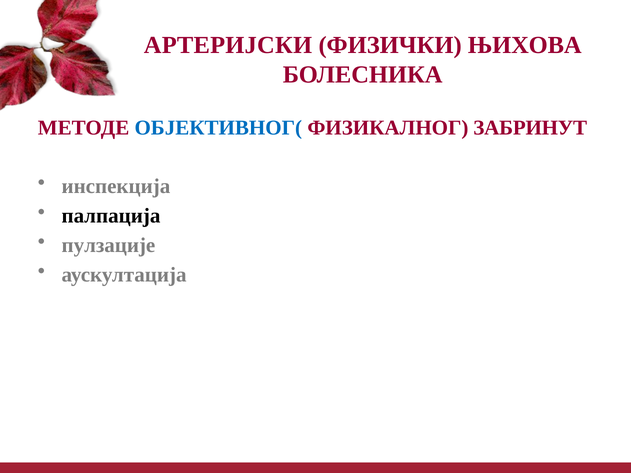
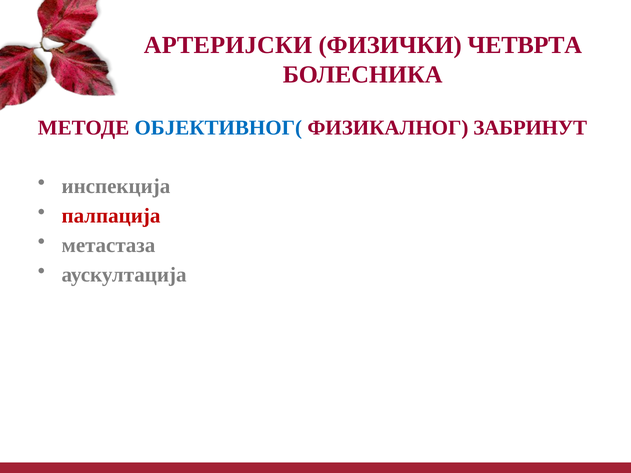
ЊИХОВА: ЊИХОВА -> ЧЕТВРТА (525, 45)
палпација colour: black -> red (111, 216)
пулзације: пулзације -> метастаза (108, 245)
